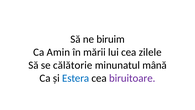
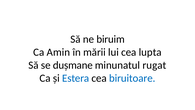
zilele: zilele -> lupta (150, 52)
călătorie: călătorie -> dușmane (73, 65)
mână: mână -> rugat (154, 65)
biruitoare colour: purple -> blue (132, 78)
